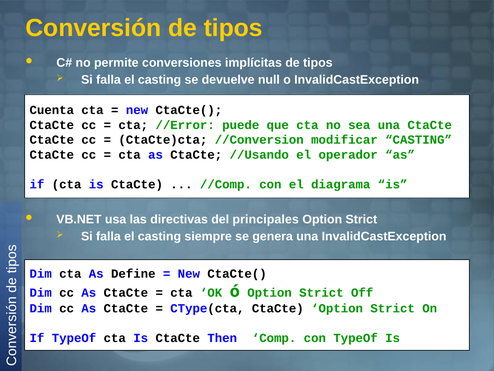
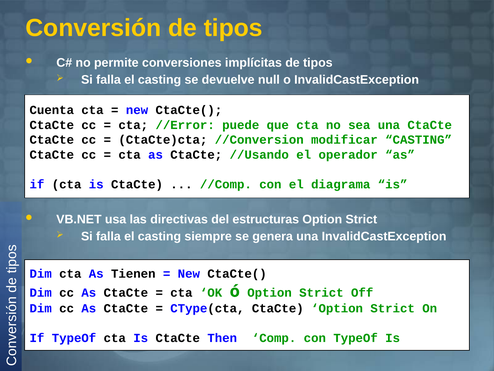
principales: principales -> estructuras (266, 219)
Define: Define -> Tienen (133, 273)
